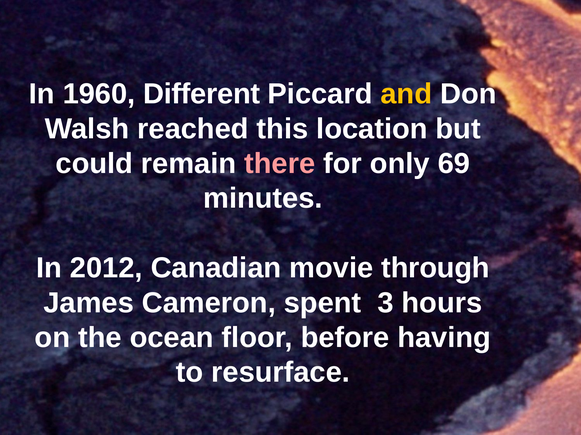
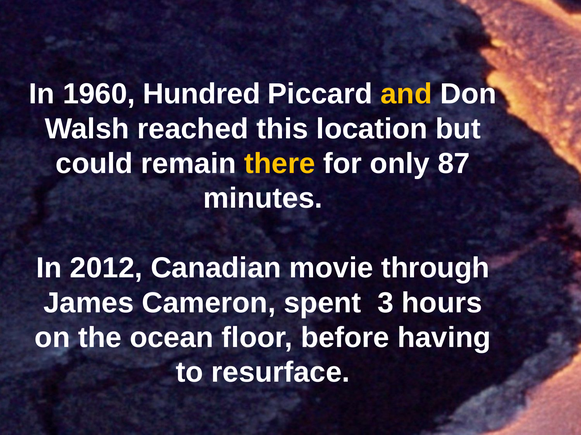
Different: Different -> Hundred (202, 94)
there colour: pink -> yellow (280, 164)
69: 69 -> 87 (454, 164)
